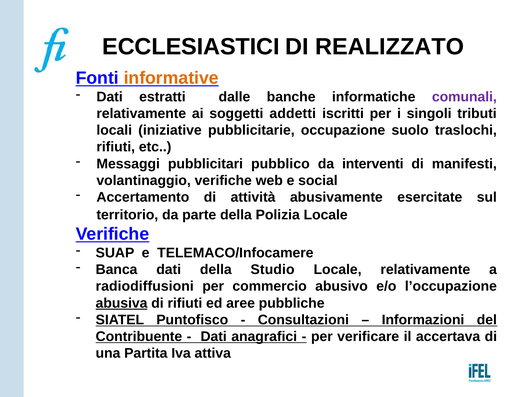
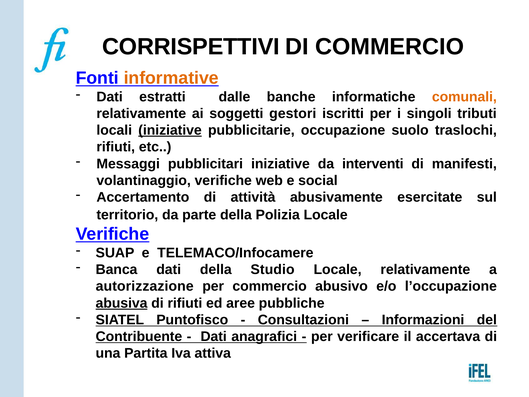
ECCLESIASTICI: ECCLESIASTICI -> CORRISPETTIVI (191, 47)
DI REALIZZATO: REALIZZATO -> COMMERCIO (390, 47)
comunali colour: purple -> orange (464, 97)
addetti: addetti -> gestori (293, 113)
iniziative underline: none -> present (170, 130)
pubblicitari pubblico: pubblico -> iniziative (280, 164)
radiodiffusioni: radiodiffusioni -> autorizzazione (145, 286)
